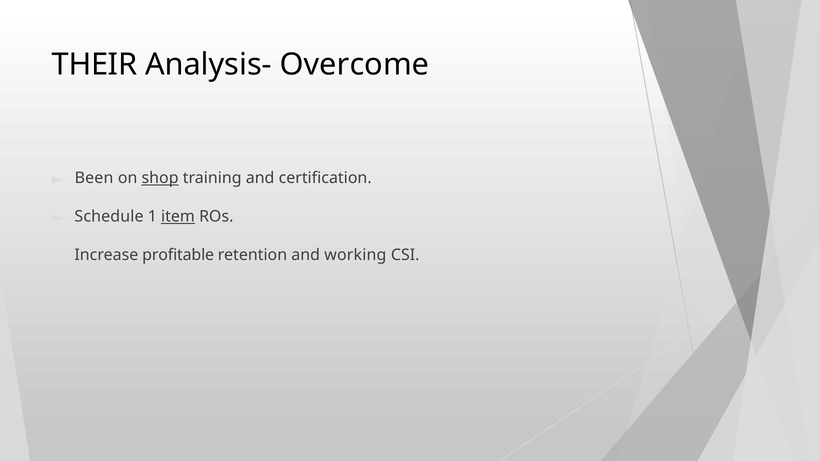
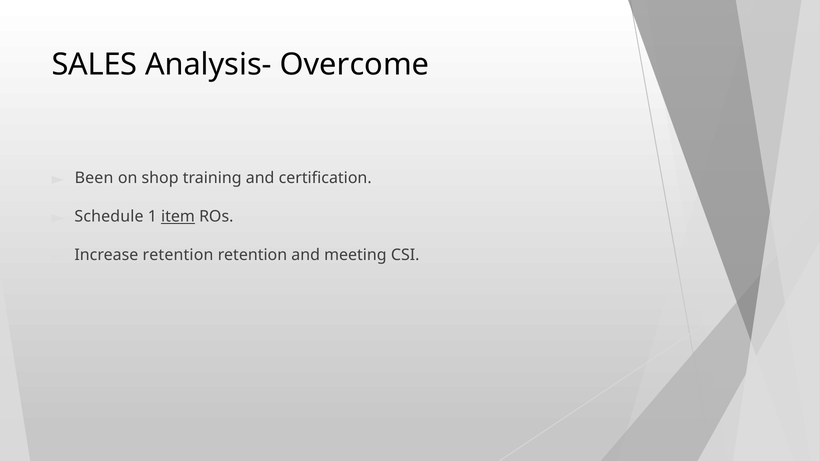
THEIR: THEIR -> SALES (94, 65)
shop underline: present -> none (160, 178)
Increase profitable: profitable -> retention (178, 255)
working: working -> meeting (355, 255)
